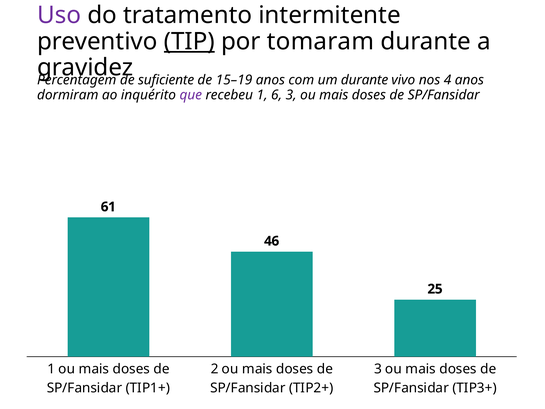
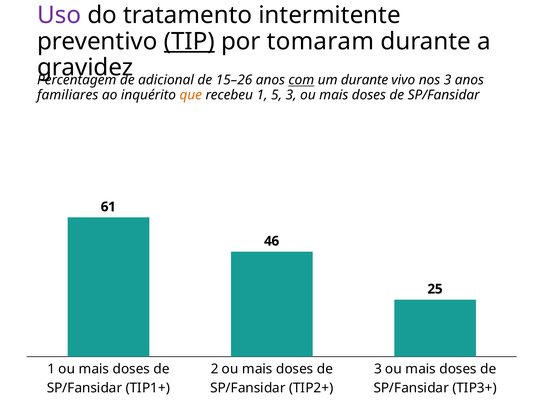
suficiente: suficiente -> adicional (166, 80)
15–19: 15–19 -> 15–26 (234, 80)
com underline: none -> present (301, 80)
nos 4: 4 -> 3 (448, 80)
dormiram: dormiram -> familiares (68, 95)
que colour: purple -> orange (191, 95)
6: 6 -> 5 (277, 95)
